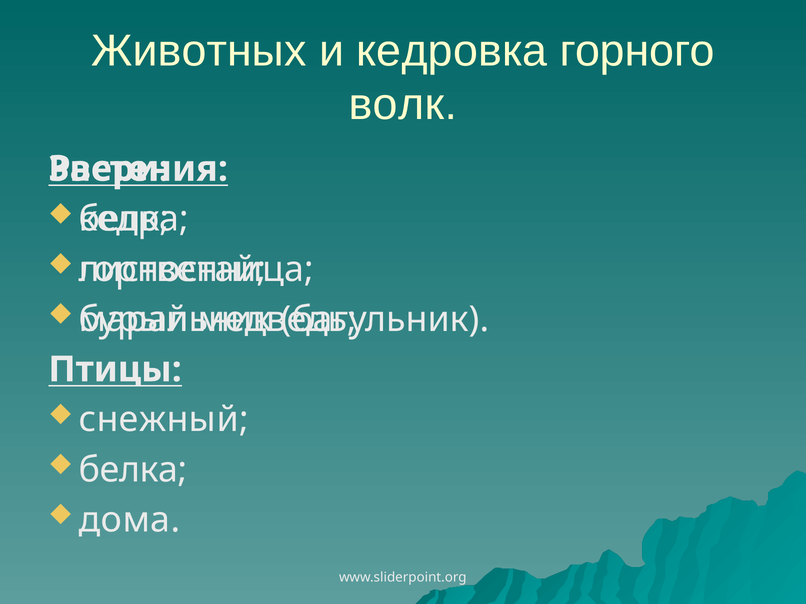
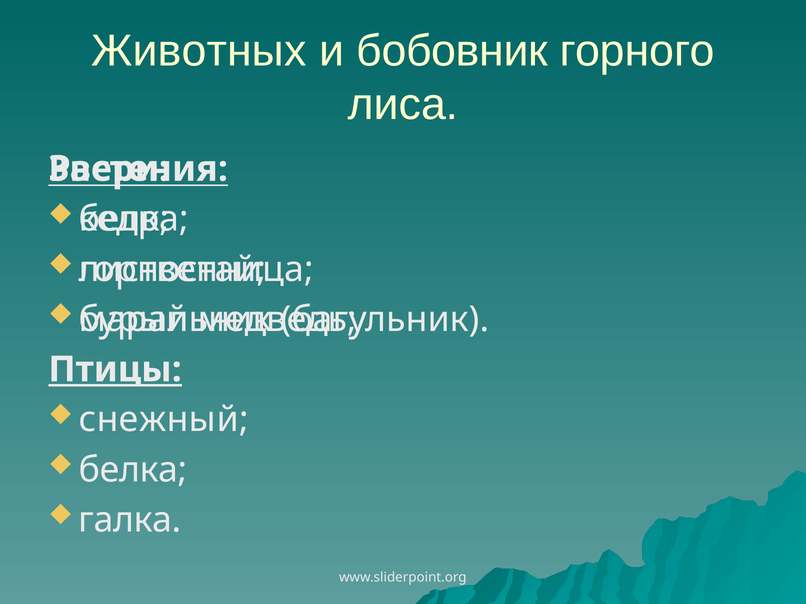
кедровка: кедровка -> бобовник (452, 51)
волк: волк -> лиса (403, 105)
Птицы underline: none -> present (115, 370)
дома: дома -> галка (130, 520)
